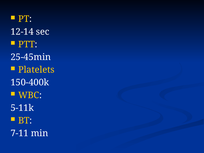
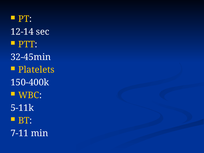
25-45min: 25-45min -> 32-45min (31, 57)
